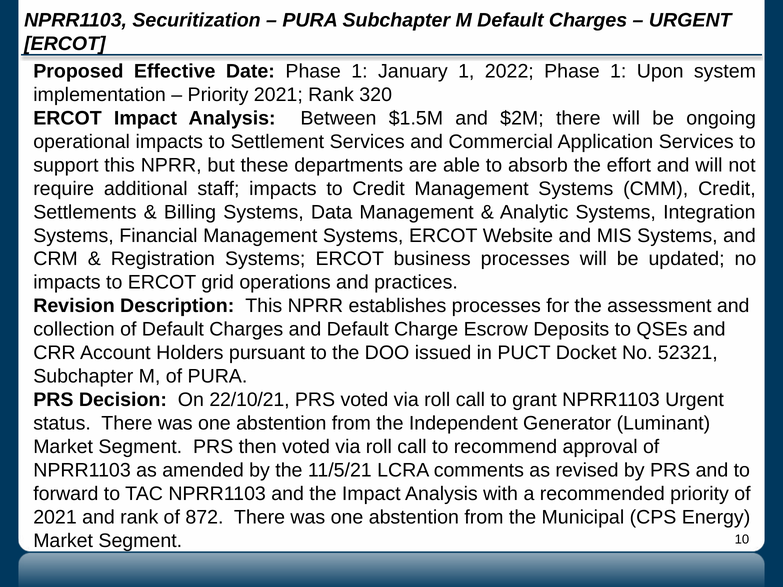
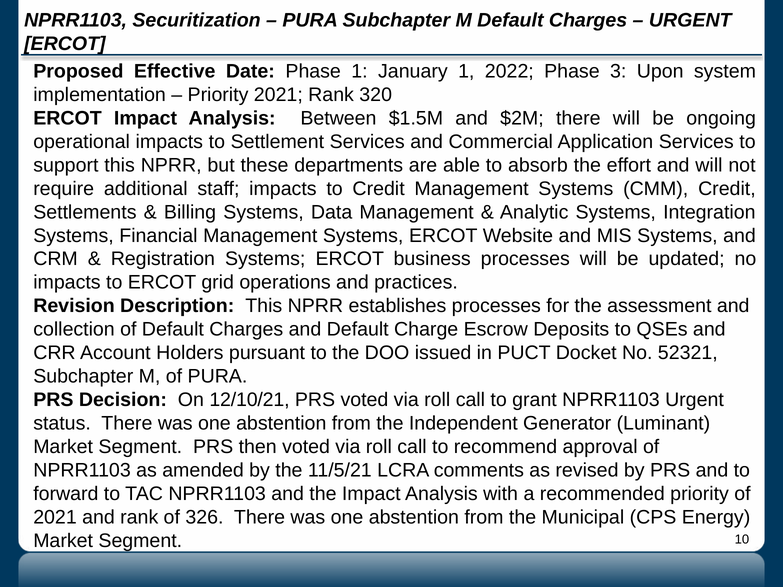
2022 Phase 1: 1 -> 3 (618, 71)
22/10/21: 22/10/21 -> 12/10/21 (249, 400)
872: 872 -> 326 (204, 518)
